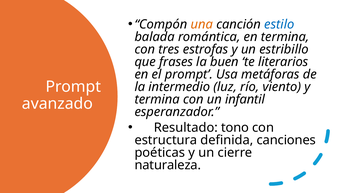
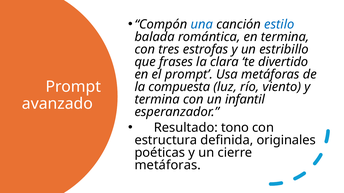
una colour: orange -> blue (202, 24)
buen: buen -> clara (224, 62)
literarios: literarios -> divertido (283, 62)
intermedio: intermedio -> compuesta (179, 87)
canciones: canciones -> originales (286, 140)
naturaleza: naturaleza -> metáforas (168, 166)
